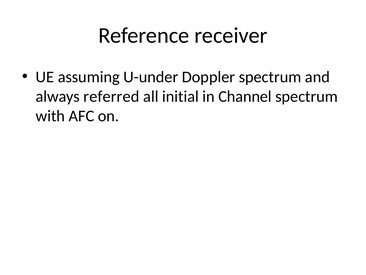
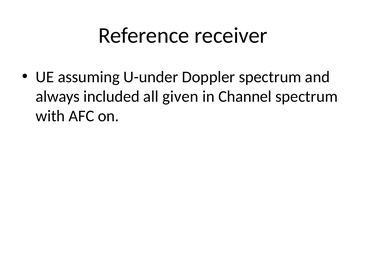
referred: referred -> included (112, 96)
initial: initial -> given (180, 96)
